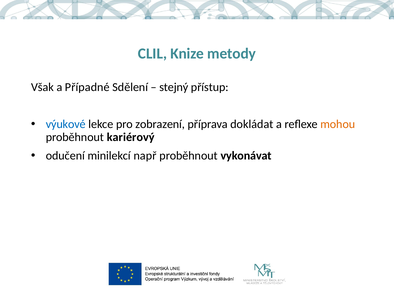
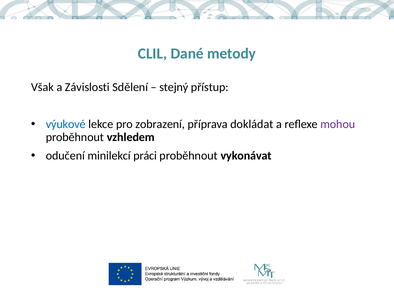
Knize: Knize -> Dané (187, 53)
Případné: Případné -> Závislosti (87, 87)
mohou colour: orange -> purple (338, 124)
kariérový: kariérový -> vzhledem (131, 137)
např: např -> práci (145, 155)
